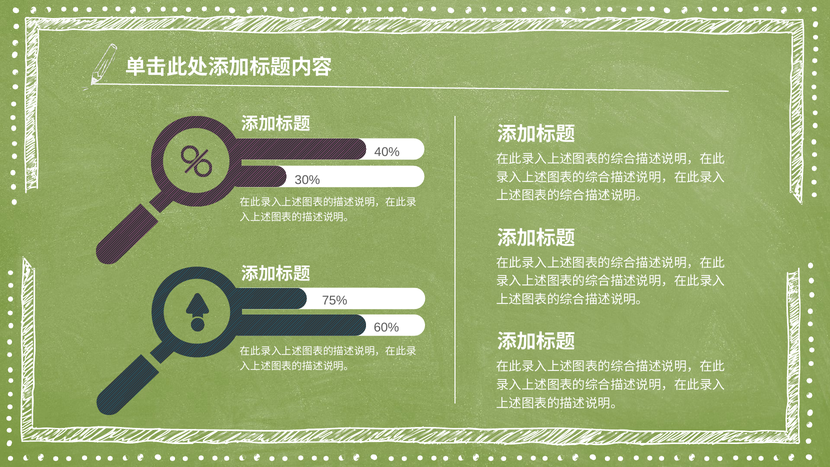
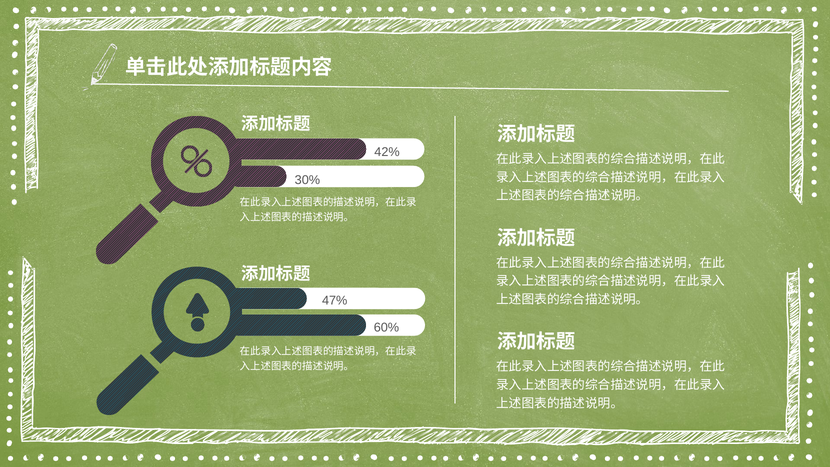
40%: 40% -> 42% (387, 152)
75%: 75% -> 47% (335, 301)
